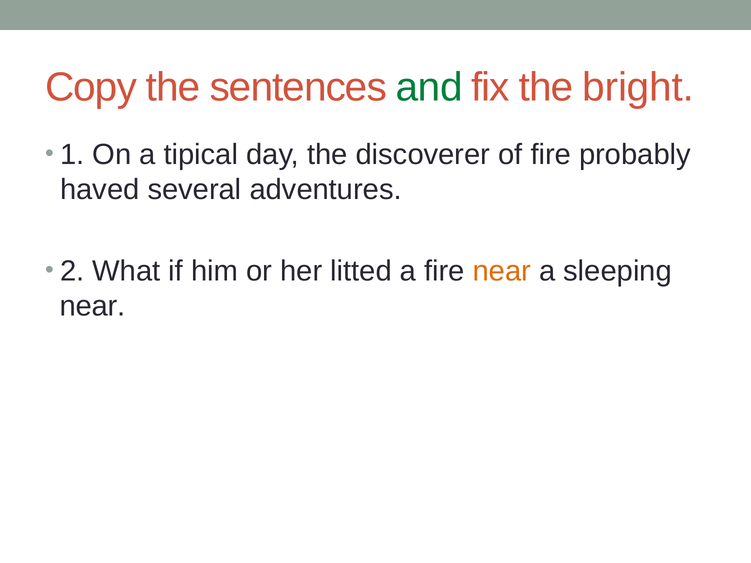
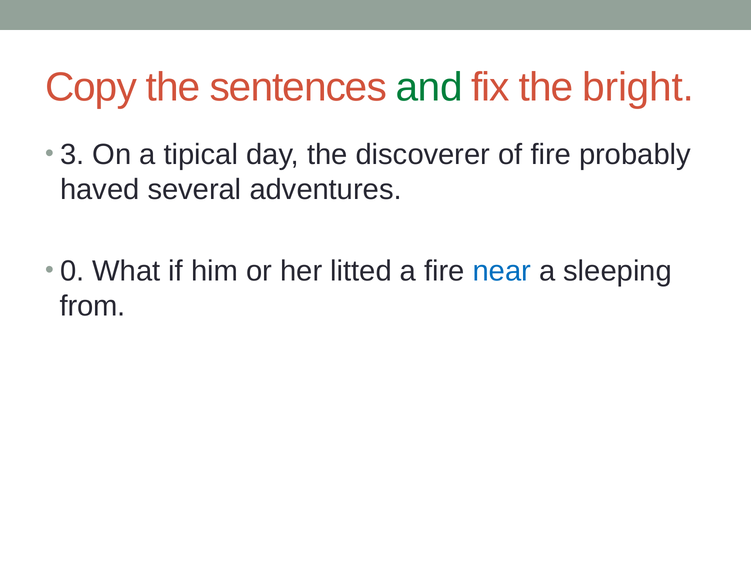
1: 1 -> 3 (72, 155)
2: 2 -> 0 (72, 271)
near colour: orange -> blue (502, 271)
near: near -> from (93, 306)
